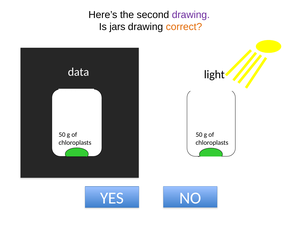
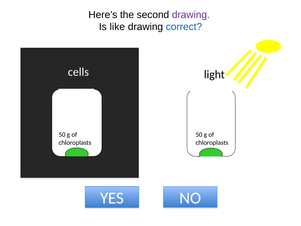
jars: jars -> like (117, 27)
correct colour: orange -> blue (184, 27)
data: data -> cells (78, 72)
